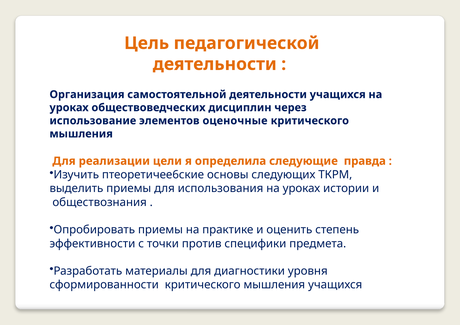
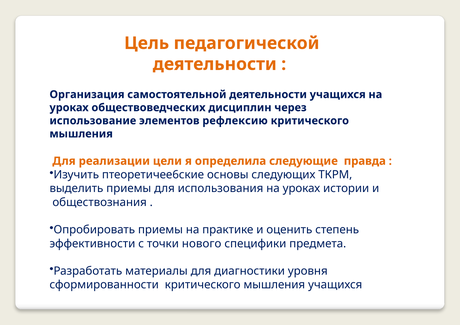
оценочные: оценочные -> рефлексию (235, 121)
против: против -> нового (202, 244)
